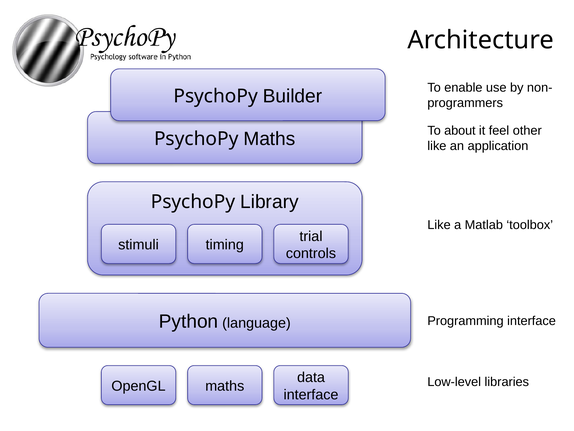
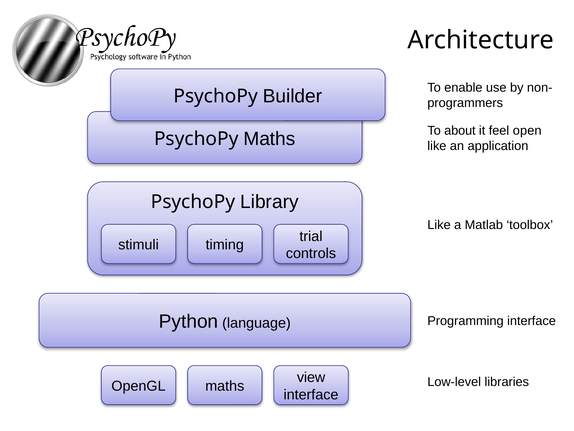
other: other -> open (527, 130)
data: data -> view (311, 377)
